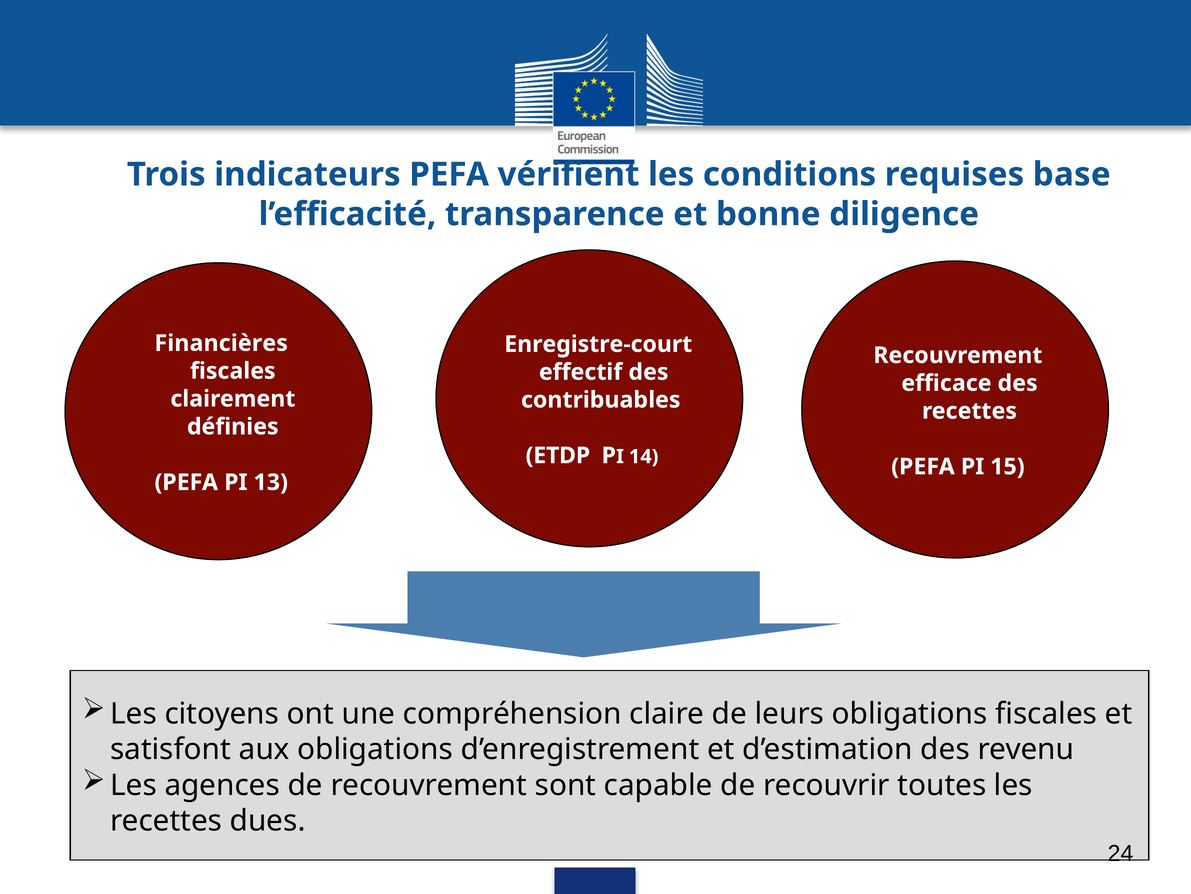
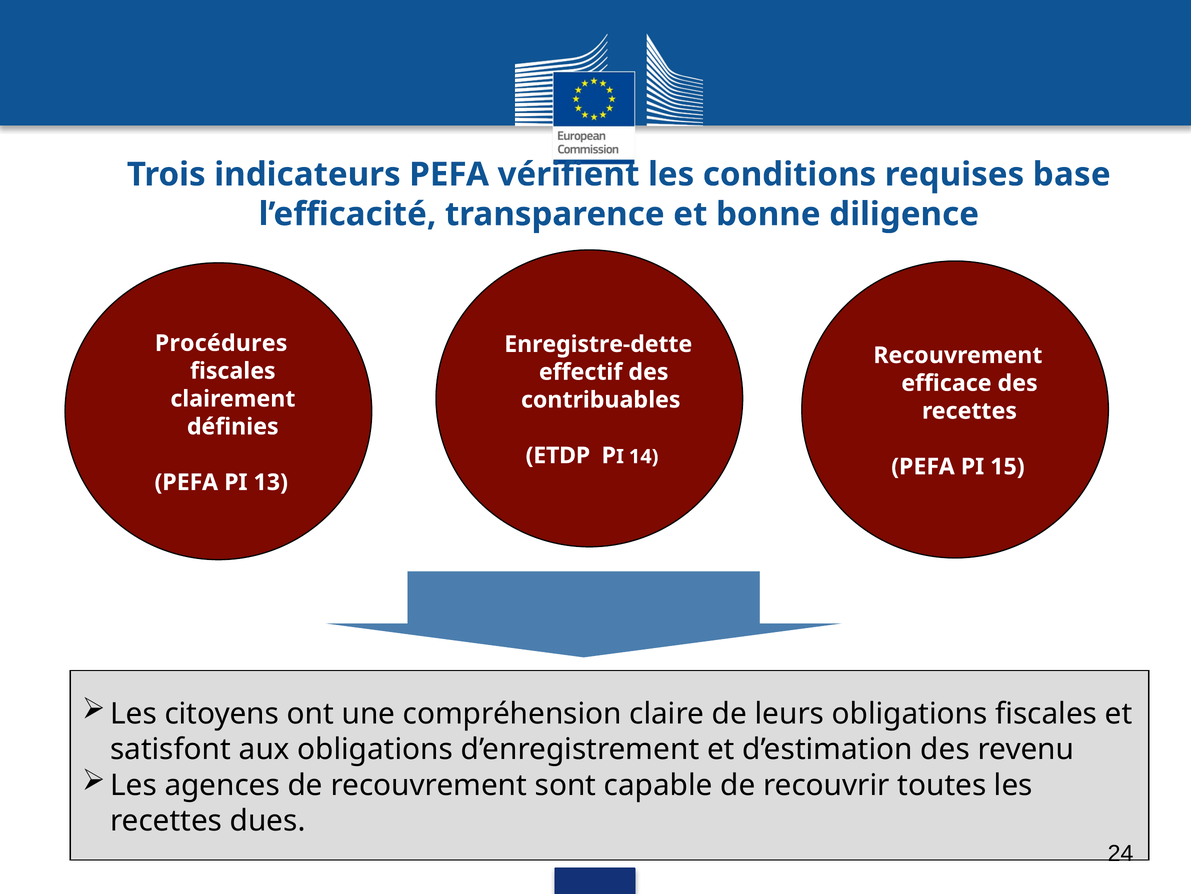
Financières: Financières -> Procédures (221, 343)
Enregistre-court: Enregistre-court -> Enregistre-dette (598, 344)
